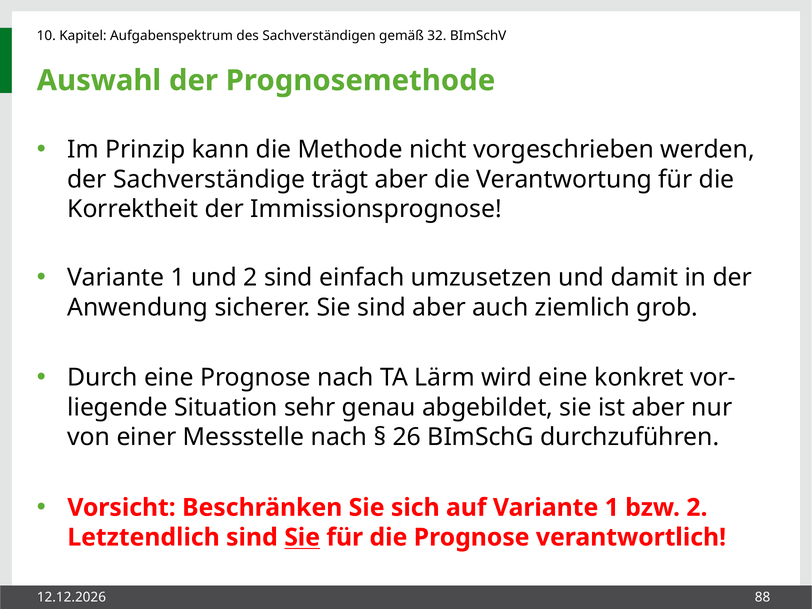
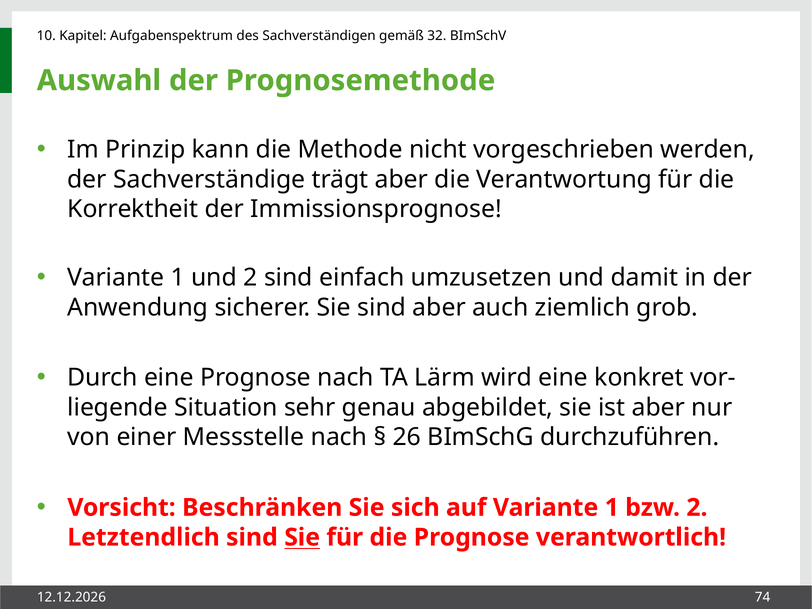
88: 88 -> 74 (763, 597)
